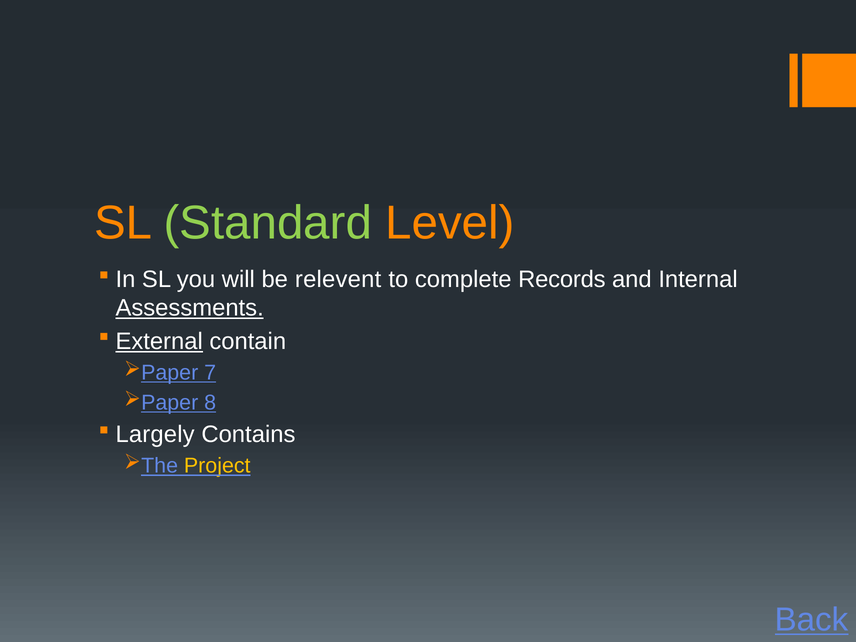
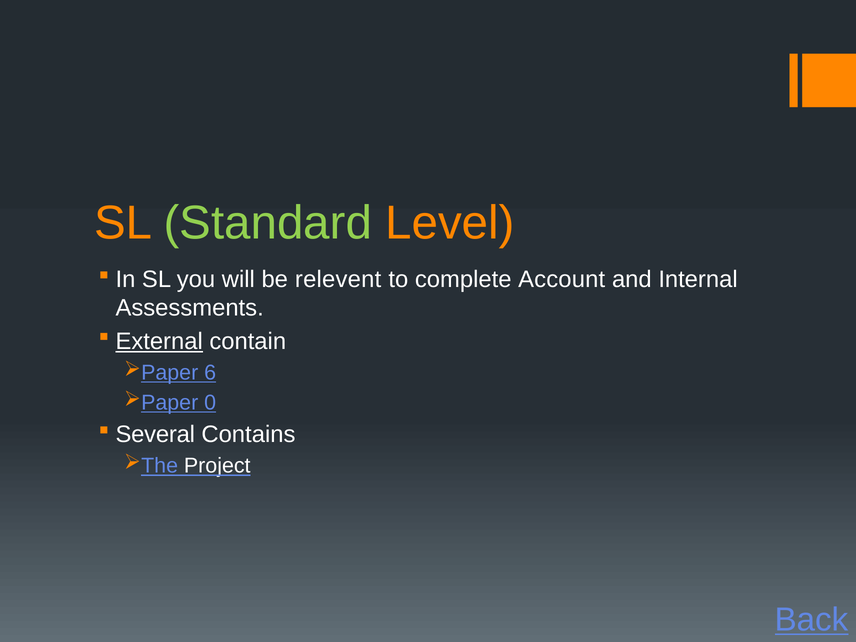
Records: Records -> Account (562, 280)
Assessments underline: present -> none (190, 308)
7: 7 -> 6 (210, 373)
8: 8 -> 0 (210, 403)
Largely: Largely -> Several (155, 435)
Project colour: yellow -> white (217, 466)
